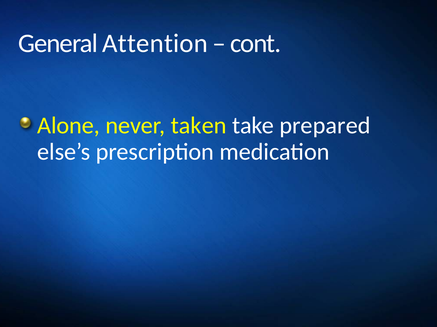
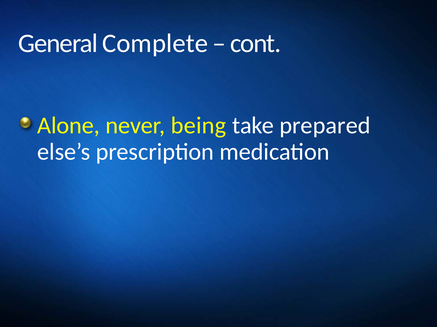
Attention: Attention -> Complete (155, 43)
taken: taken -> being (199, 126)
